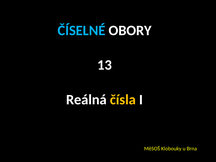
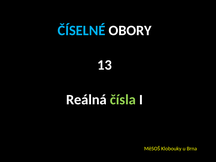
čísla colour: yellow -> light green (123, 100)
